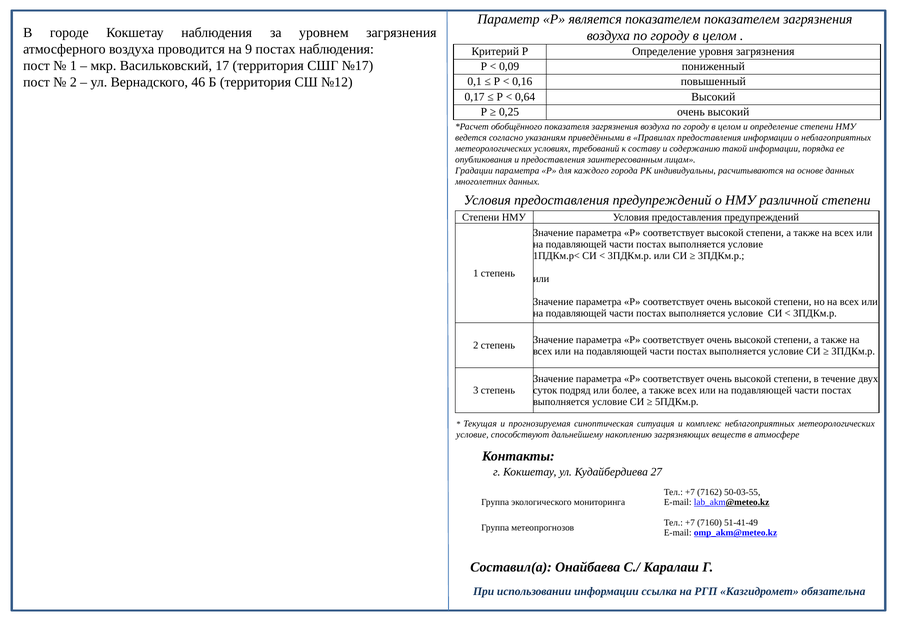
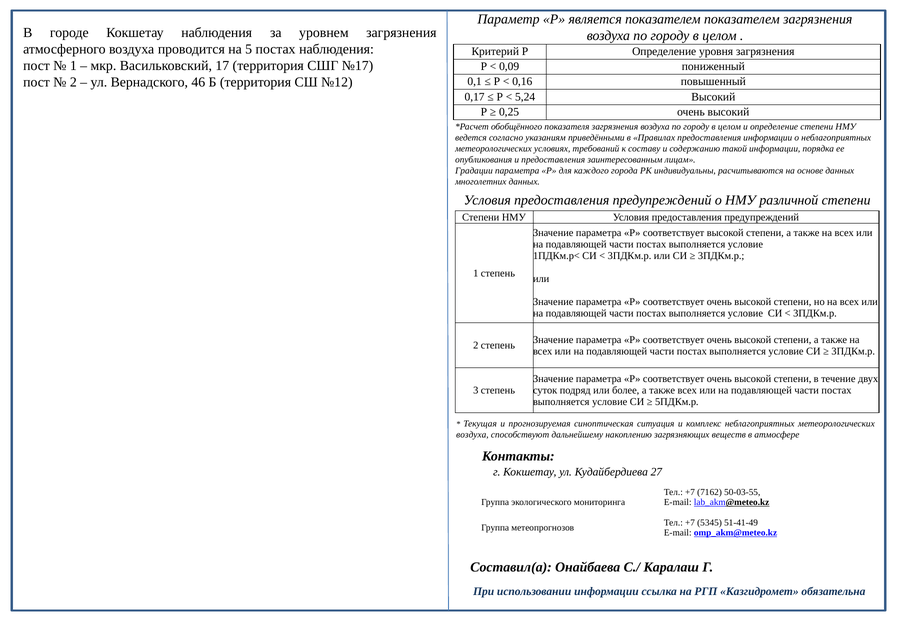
9: 9 -> 5 (249, 49)
0,64: 0,64 -> 5,24 (525, 97)
условие: условие -> воздуха (472, 435)
7160: 7160 -> 5345 (709, 523)
